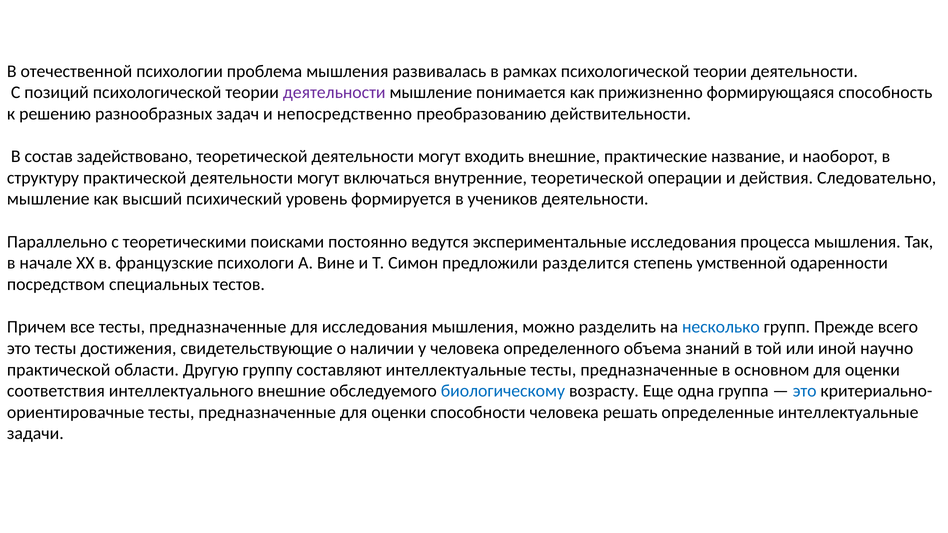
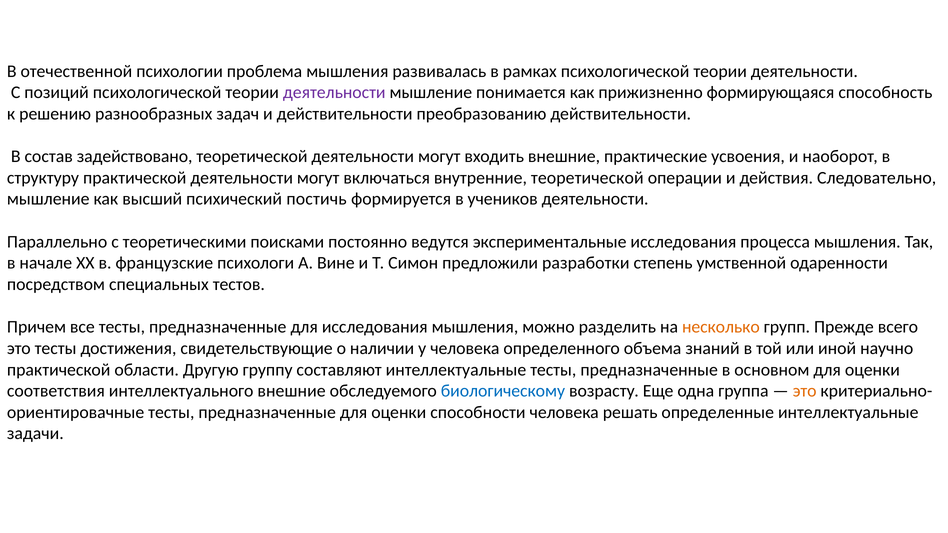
и непосредственно: непосредственно -> действительности (345, 114)
название: название -> усвоения (748, 157)
уровень: уровень -> постичь (317, 199)
разделится: разделится -> разработки (586, 263)
несколько colour: blue -> orange (721, 327)
это colour: blue -> orange (805, 391)
